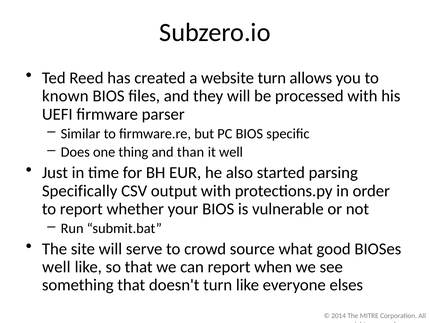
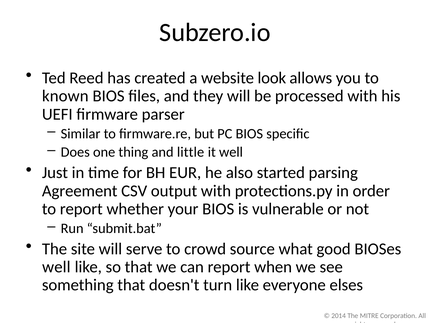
website turn: turn -> look (272, 78)
than: than -> little (191, 152)
Specifically: Specifically -> Agreement (80, 191)
